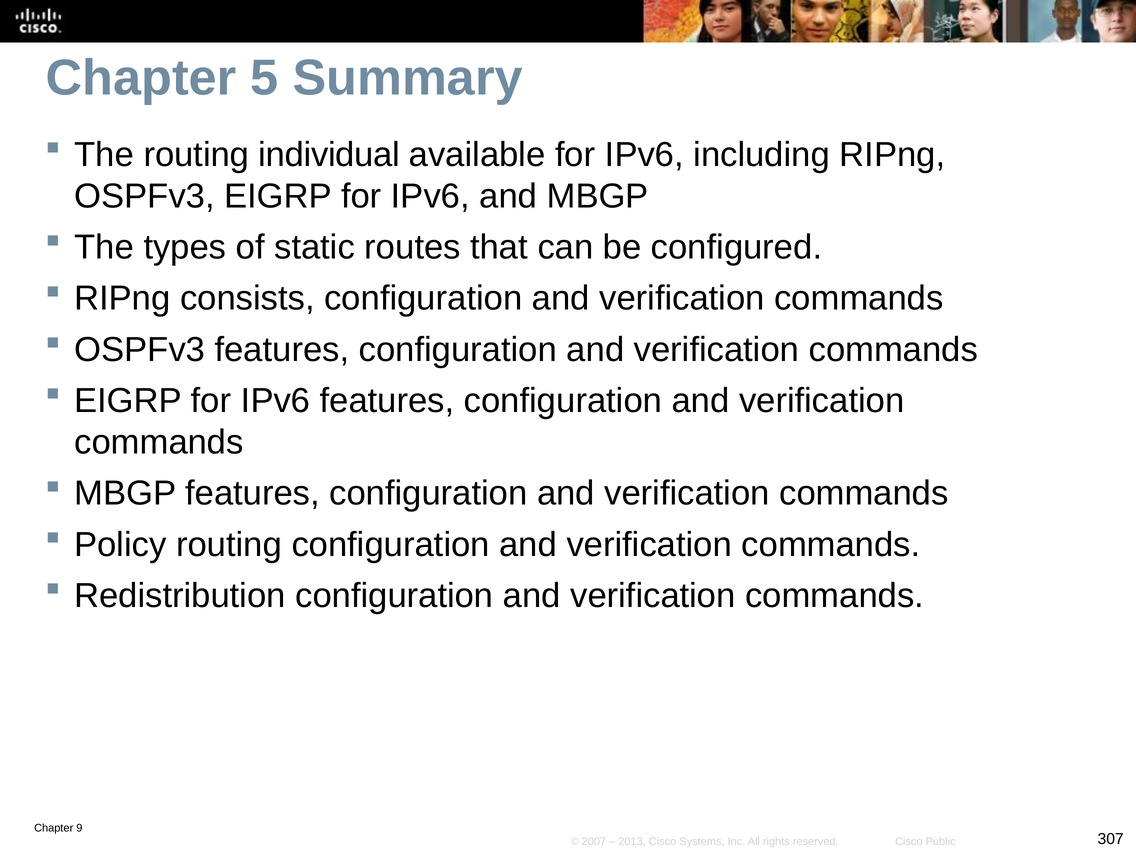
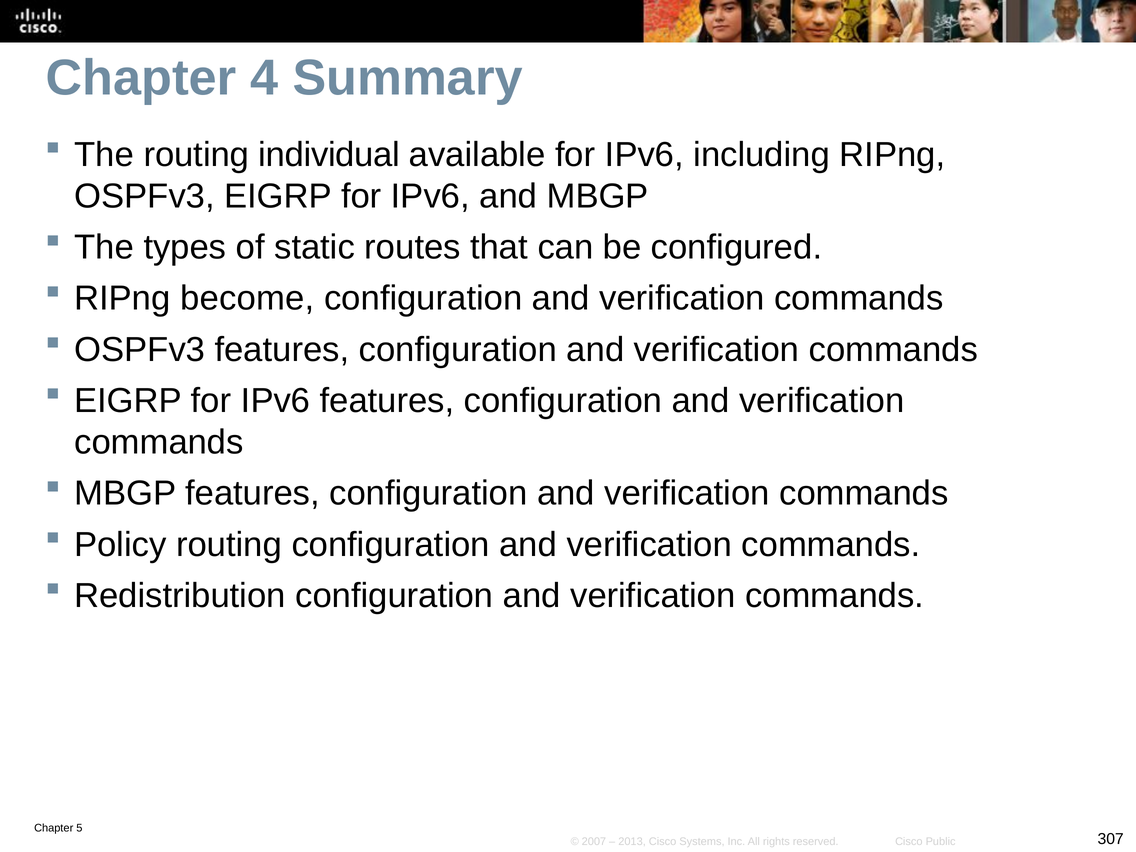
5: 5 -> 4 (265, 78)
consists: consists -> become (247, 298)
9: 9 -> 5 (79, 828)
